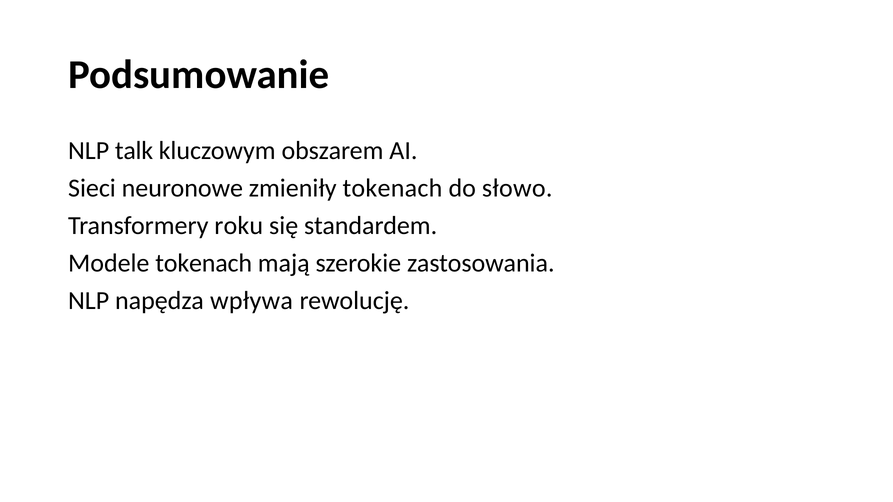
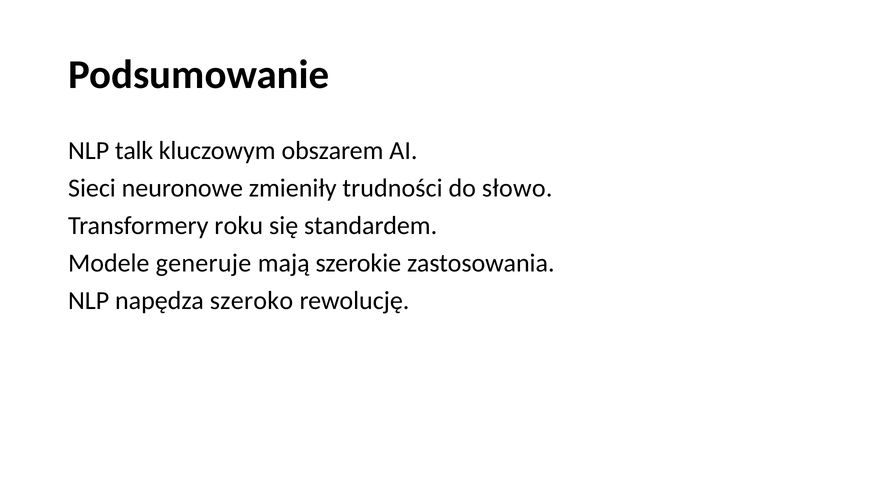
zmieniły tokenach: tokenach -> trudności (393, 188)
Modele tokenach: tokenach -> generuje (203, 263)
wpływa: wpływa -> szeroko (251, 301)
